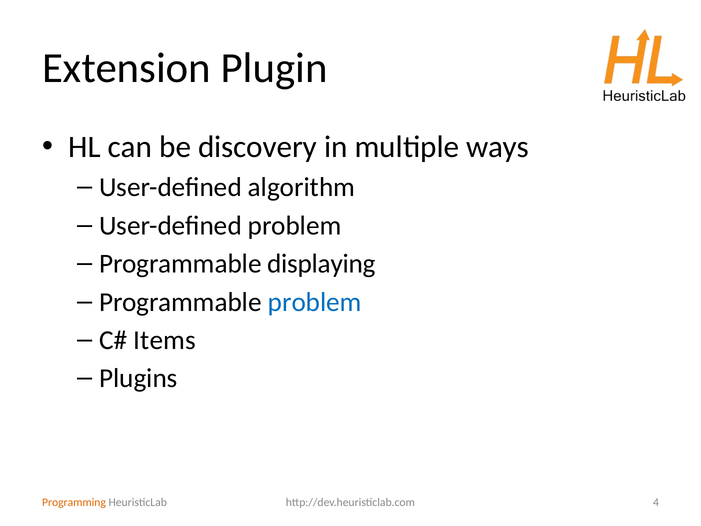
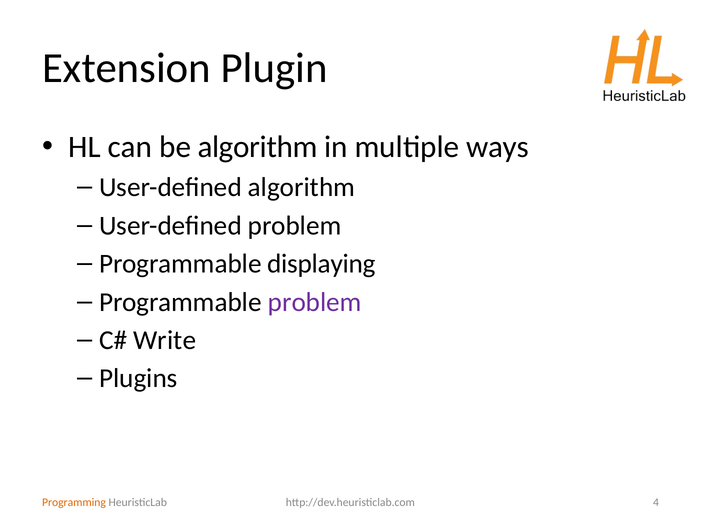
be discovery: discovery -> algorithm (258, 147)
problem colour: blue -> purple (315, 302)
Items: Items -> Write (165, 340)
